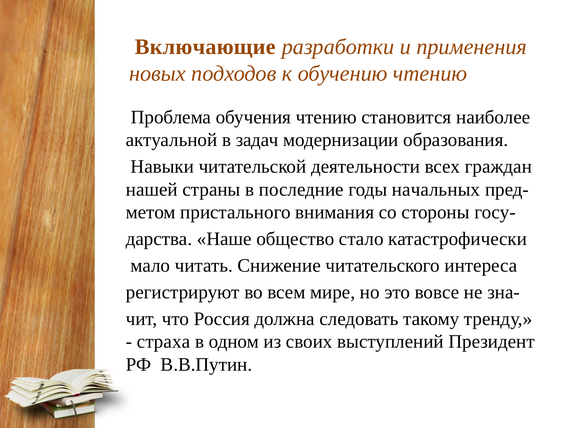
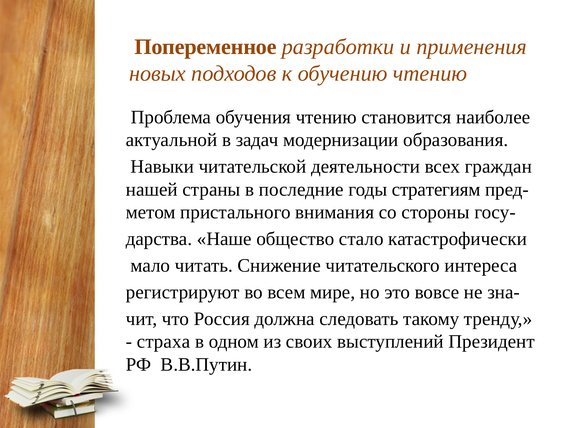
Включающие: Включающие -> Попеременное (206, 47)
начальных: начальных -> стратегиям (436, 190)
